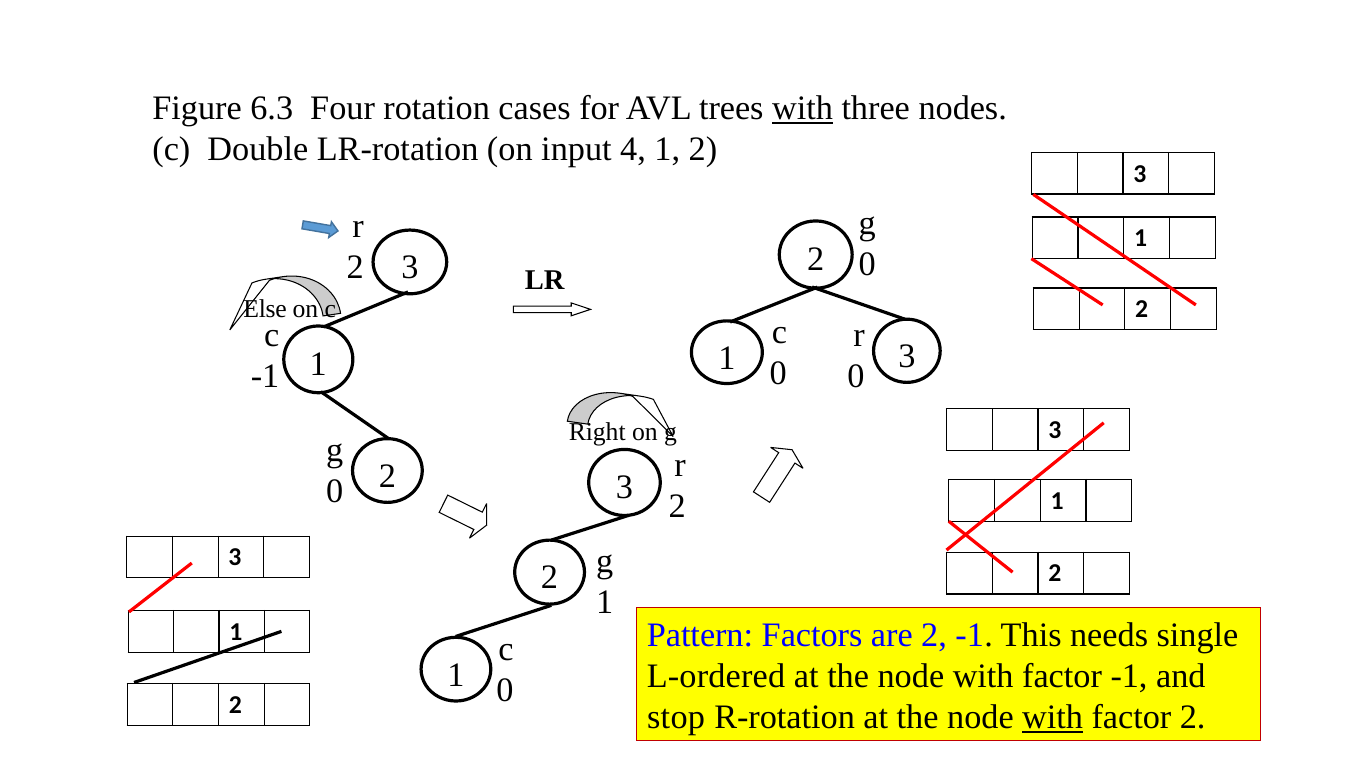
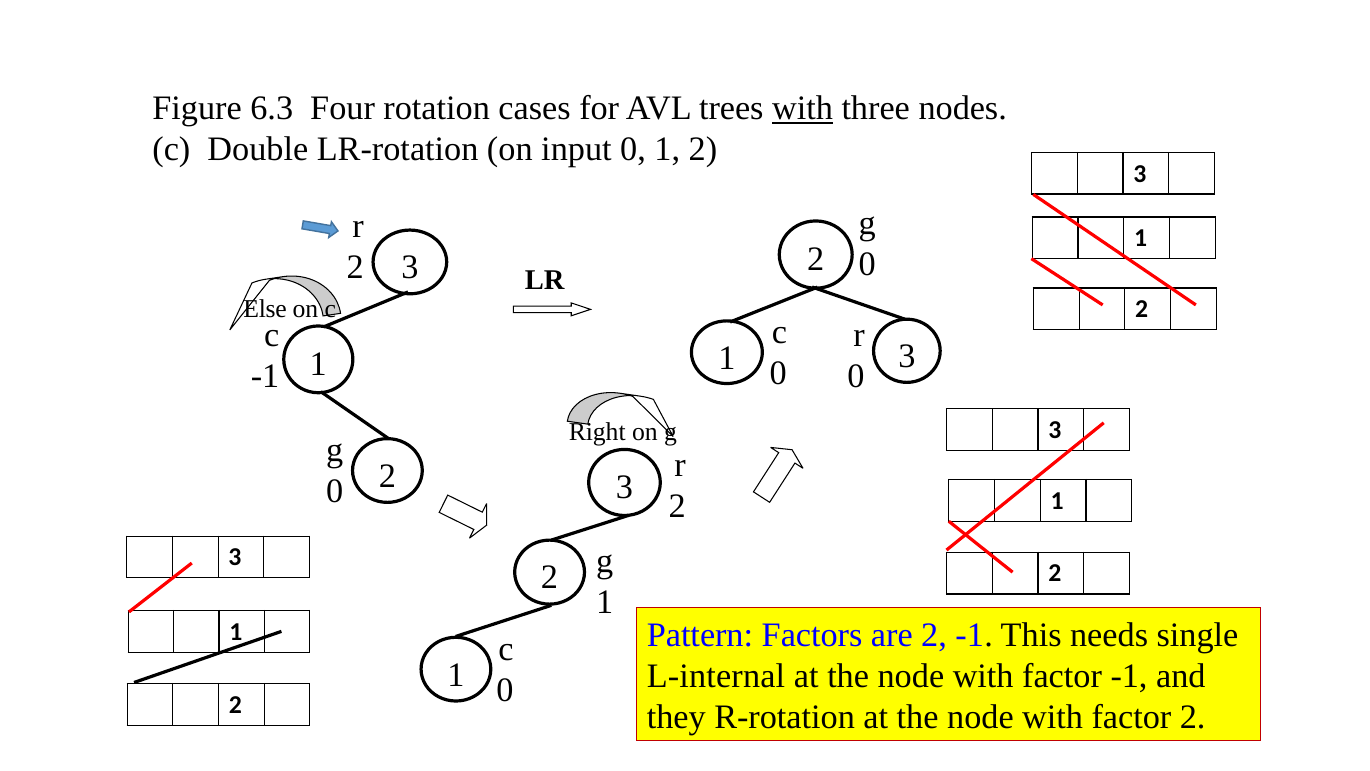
input 4: 4 -> 0 (633, 149)
L-ordered: L-ordered -> L-internal (716, 676)
stop: stop -> they (676, 717)
with underline: present -> none (1053, 717)
